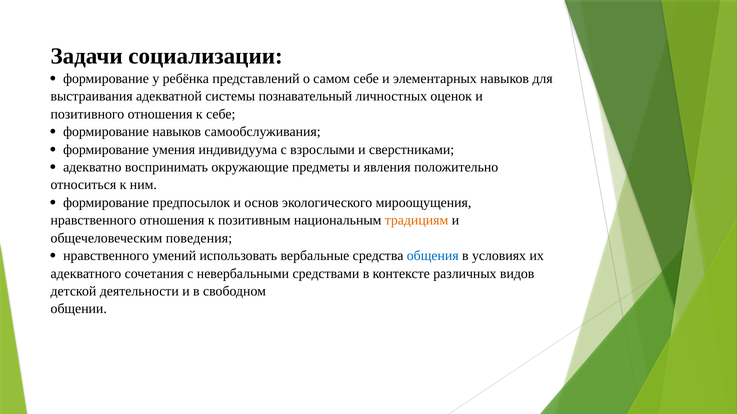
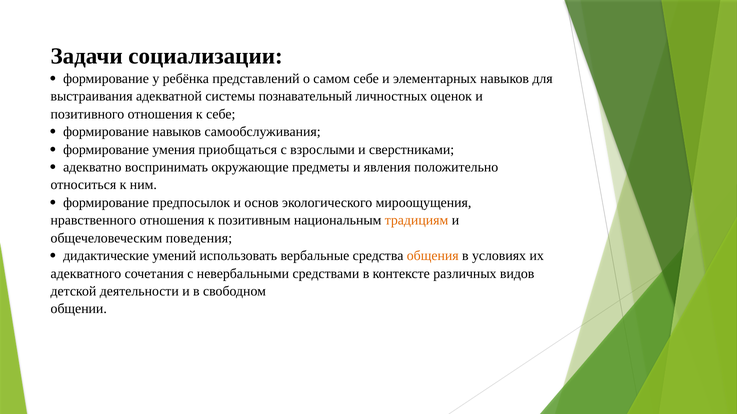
индивидуума: индивидуума -> приобщаться (238, 150)
нравственного: нравственного -> дидактические (106, 256)
общения colour: blue -> orange (433, 256)
